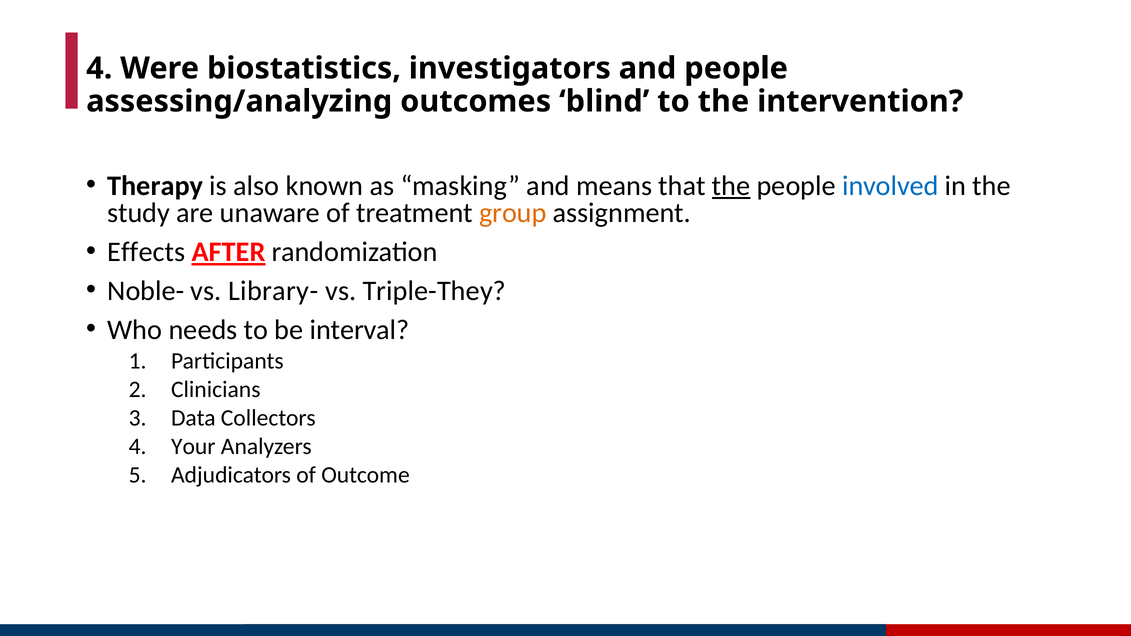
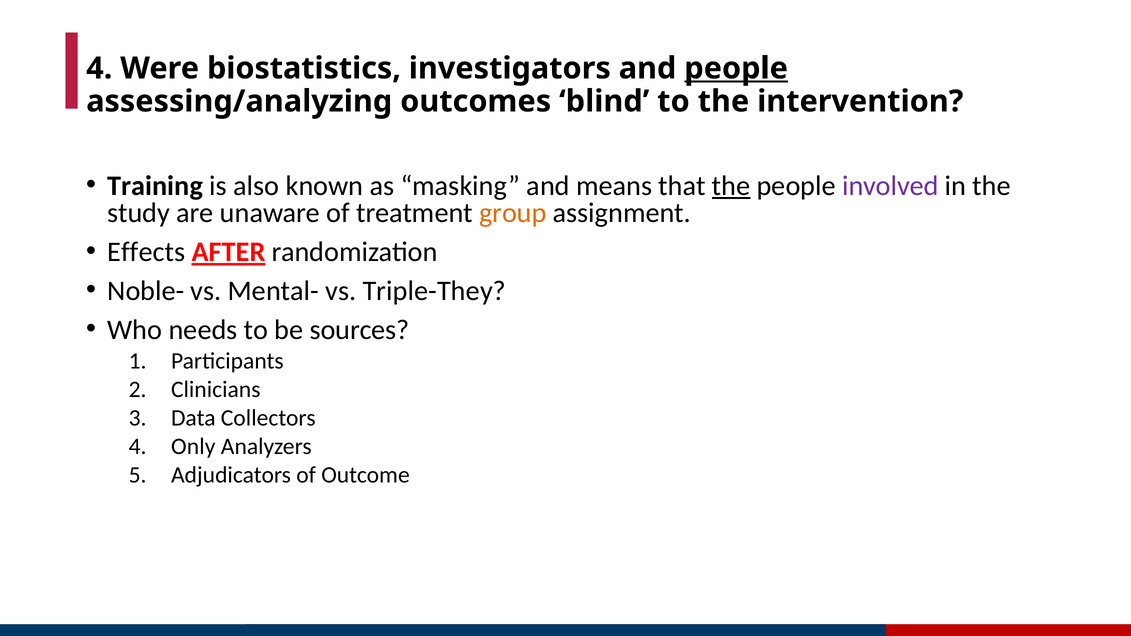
people underline: none -> present (736, 68)
Therapy: Therapy -> Training (155, 186)
involved colour: blue -> purple (890, 186)
Library-: Library- -> Mental- (273, 291)
interval: interval -> sources (360, 330)
Your: Your -> Only (193, 446)
